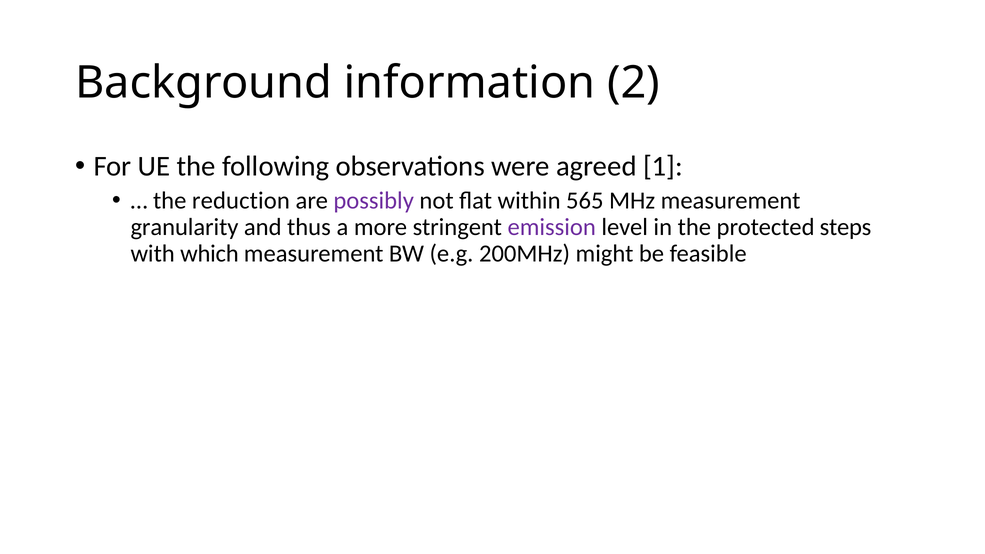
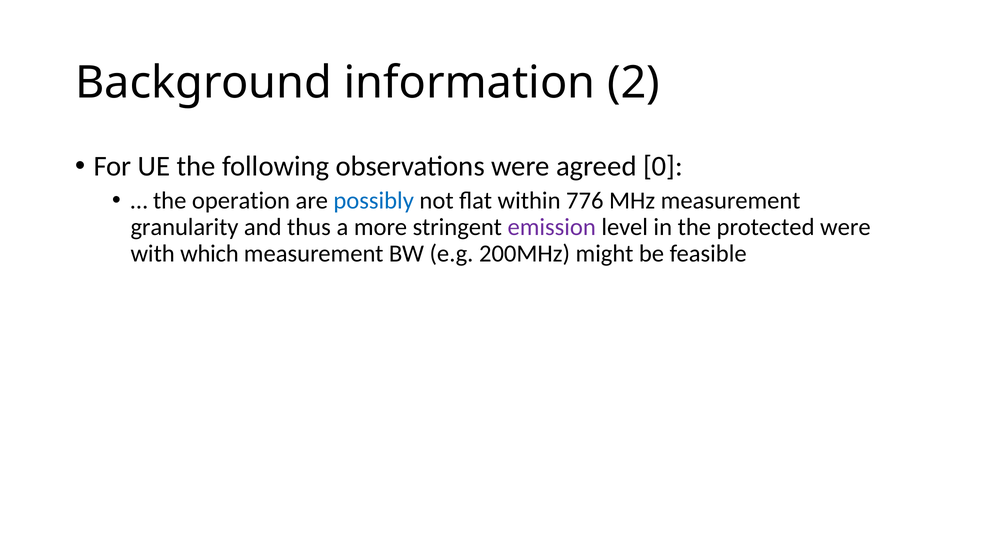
1: 1 -> 0 (663, 166)
reduction: reduction -> operation (241, 200)
possibly colour: purple -> blue (374, 200)
565: 565 -> 776 (585, 200)
protected steps: steps -> were (845, 227)
